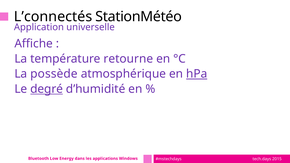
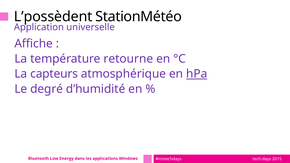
L’connectés: L’connectés -> L’possèdent (53, 17)
possède: possède -> capteurs (54, 74)
degré underline: present -> none (47, 89)
